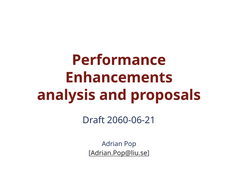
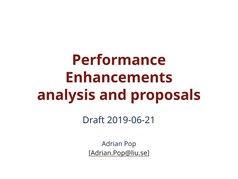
2060-06-21: 2060-06-21 -> 2019-06-21 (131, 120)
